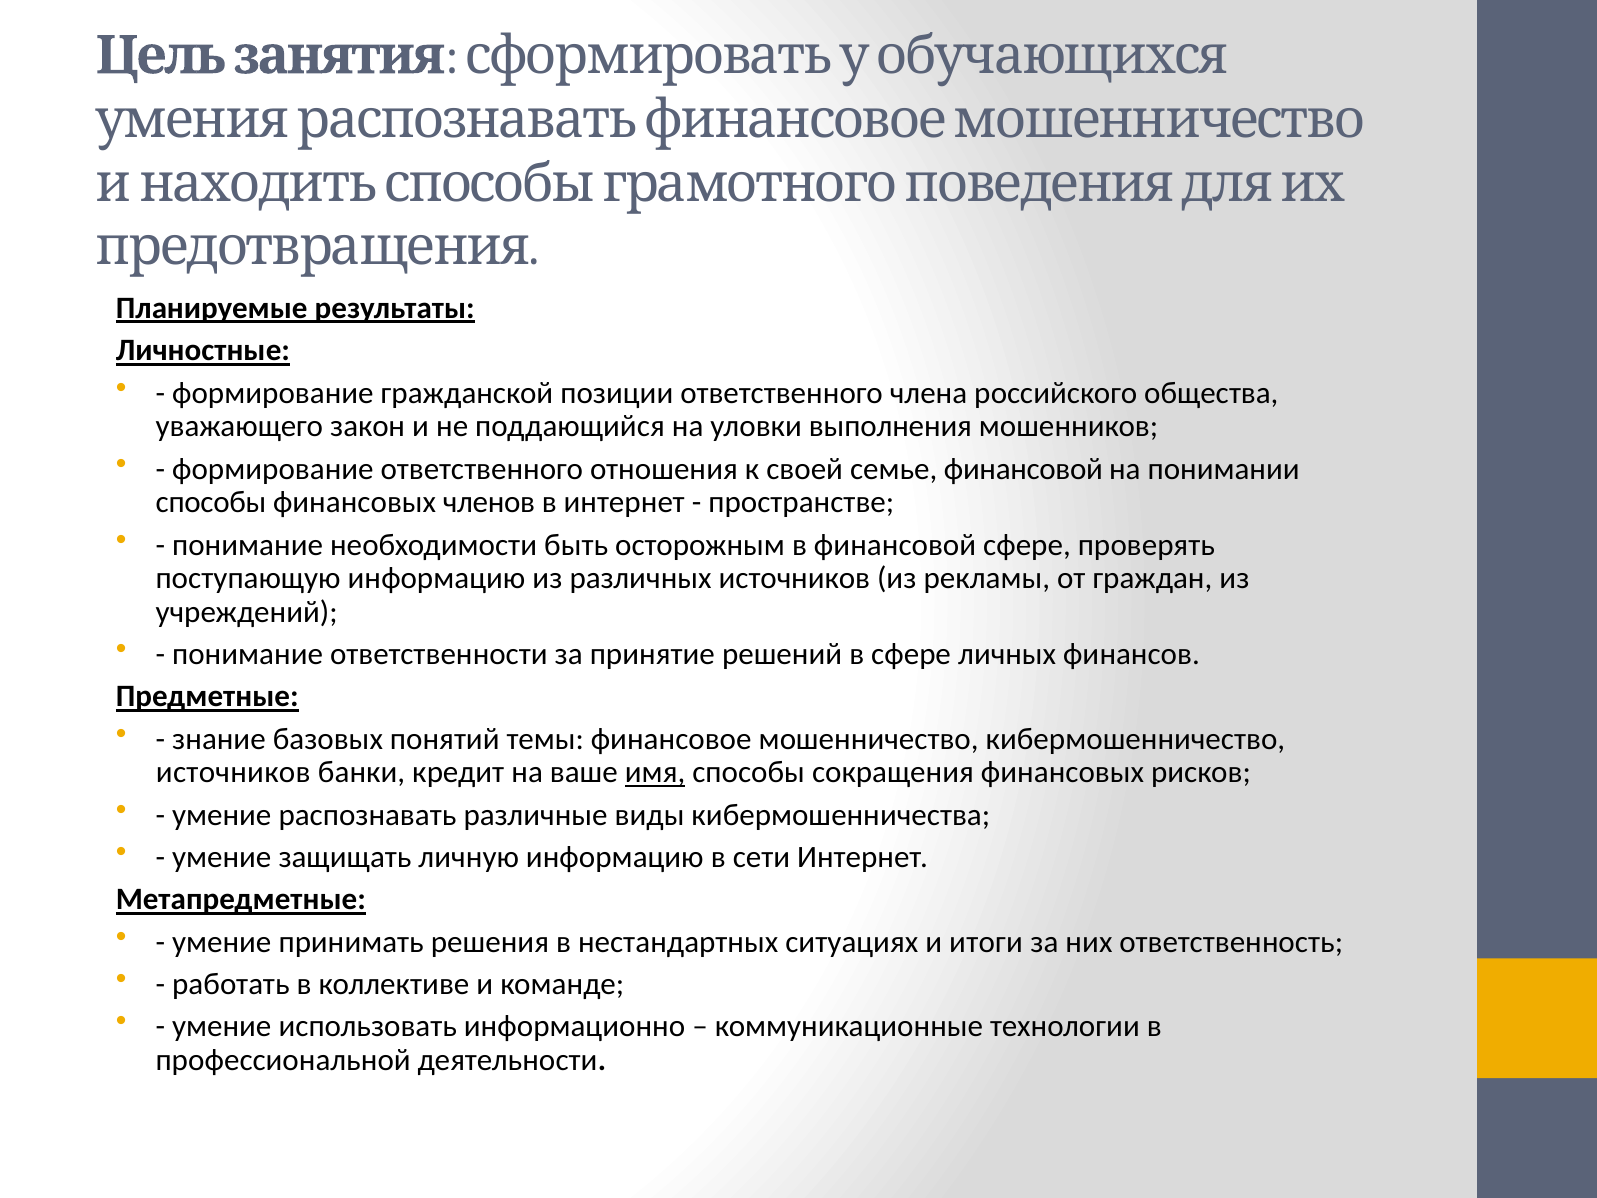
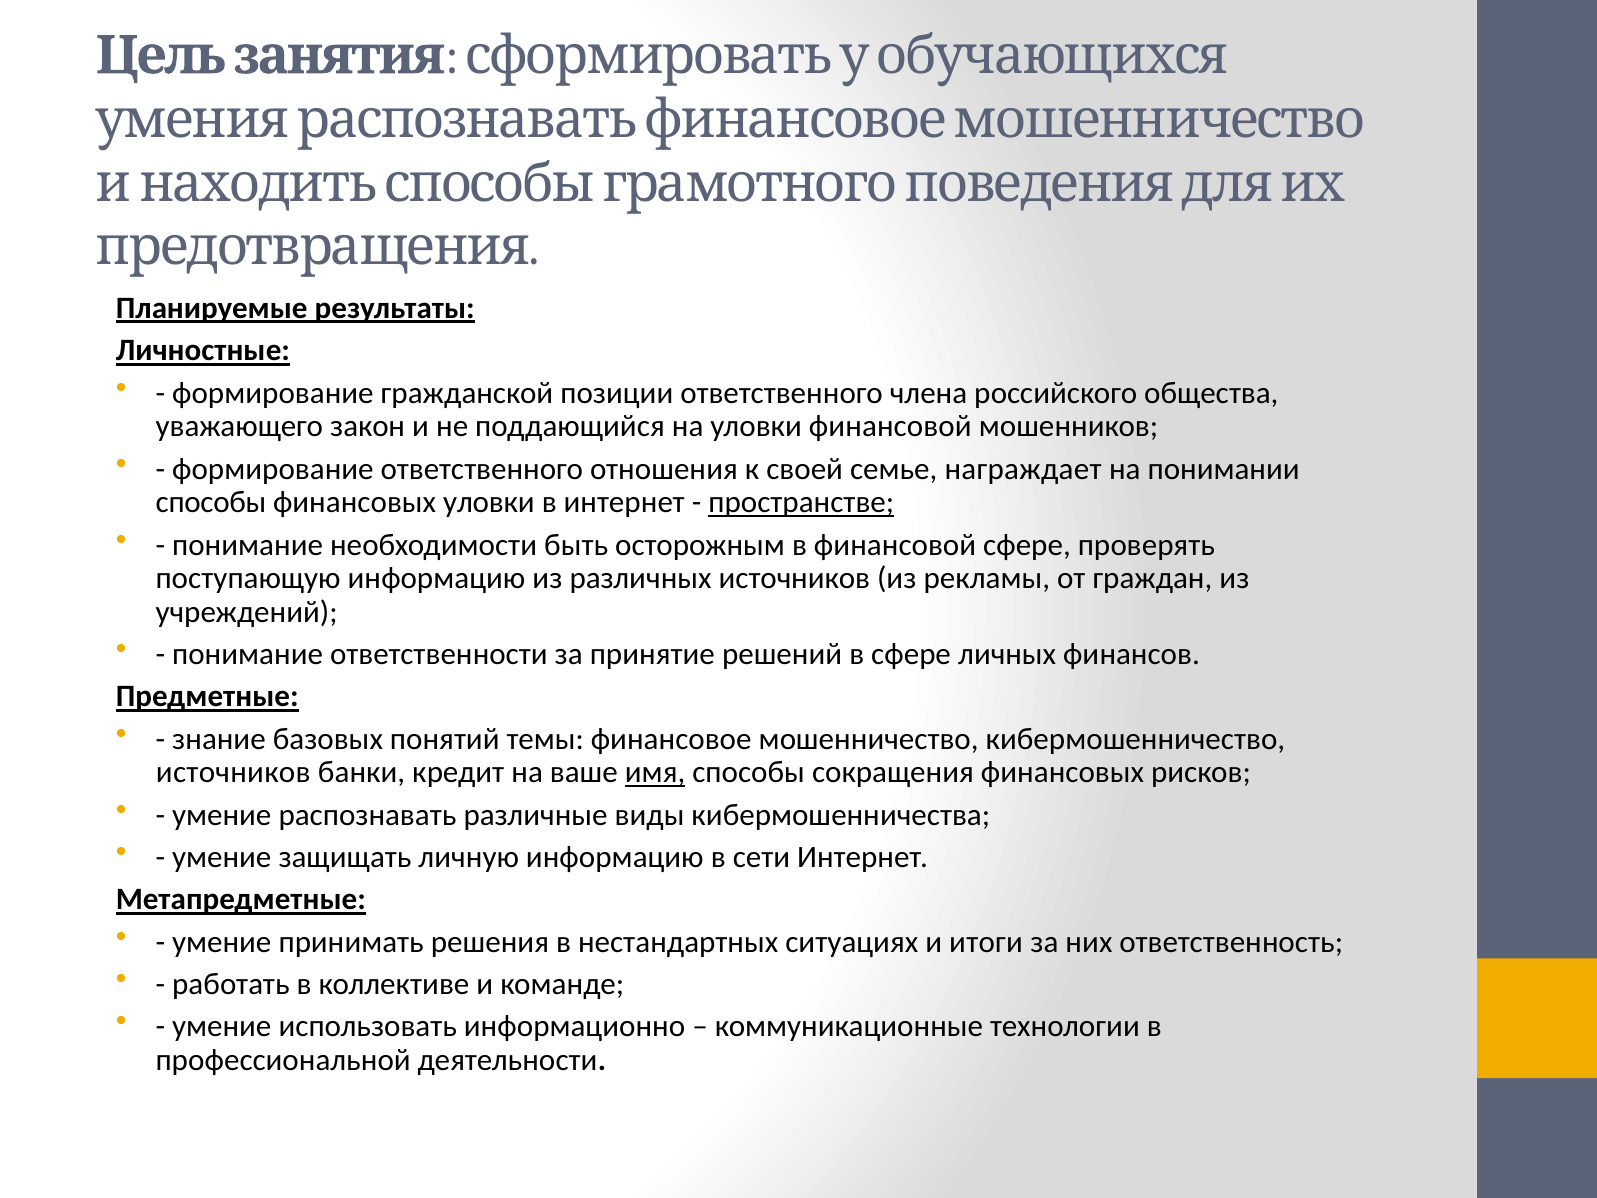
уловки выполнения: выполнения -> финансовой (890, 426)
семье финансовой: финансовой -> награждает (1023, 469)
финансовых членов: членов -> уловки (489, 502)
пространстве underline: none -> present (801, 502)
